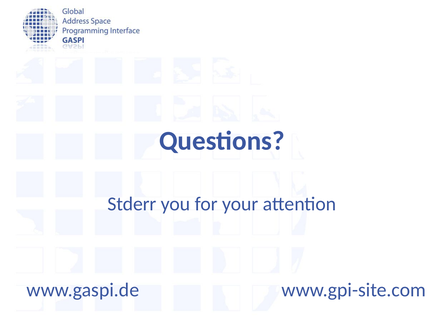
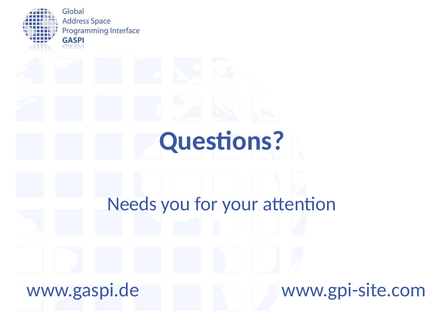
Stderr: Stderr -> Needs (132, 204)
